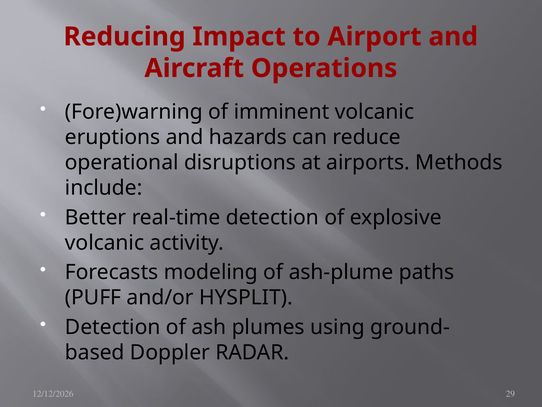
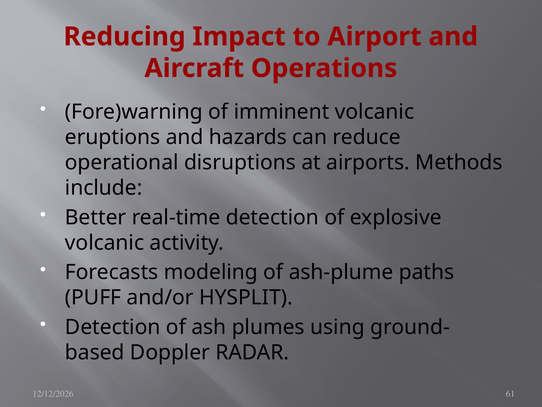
29: 29 -> 61 (510, 393)
